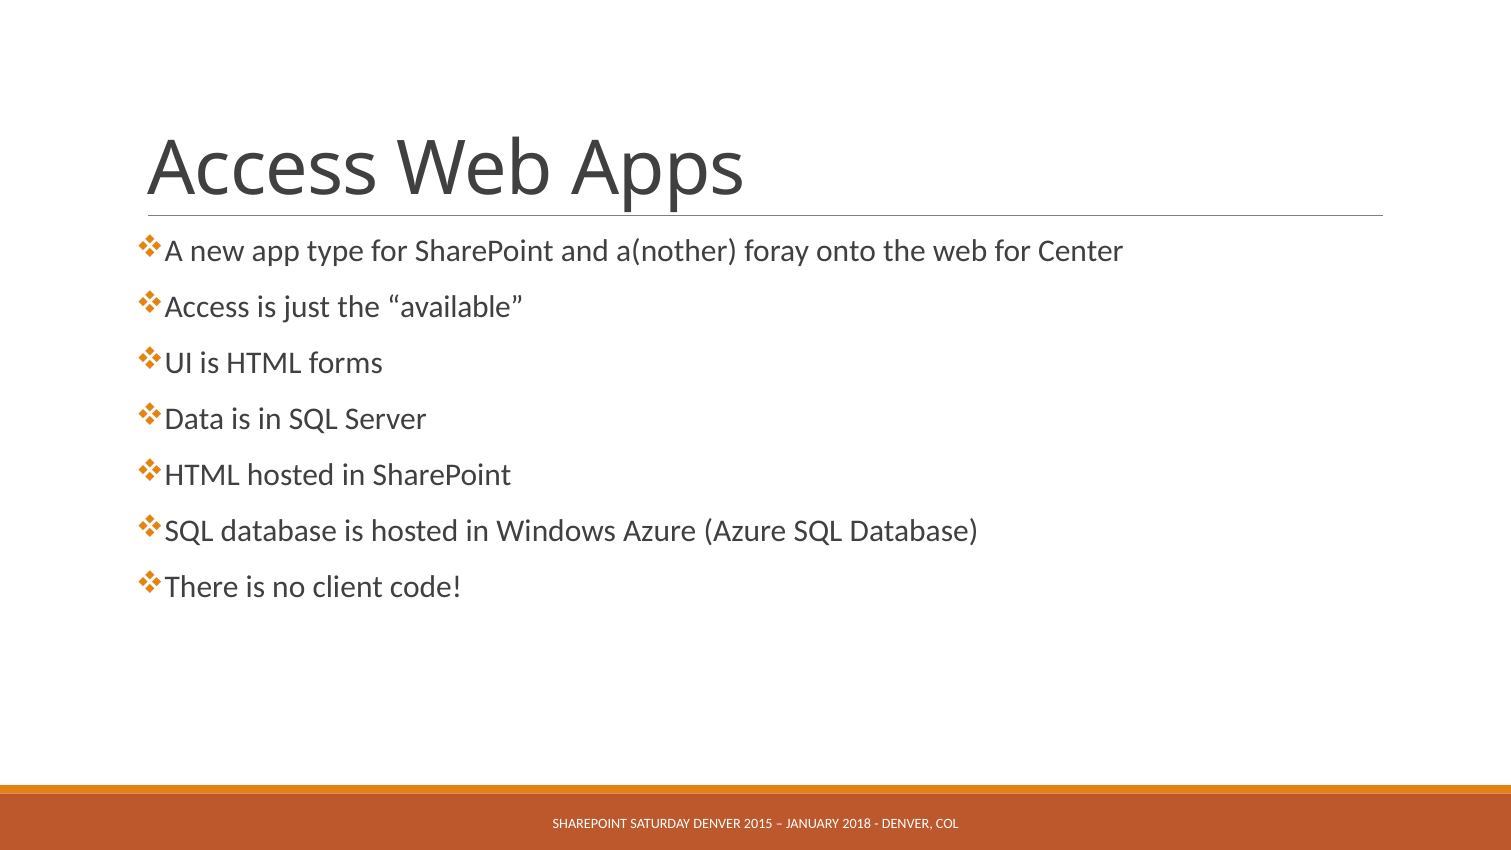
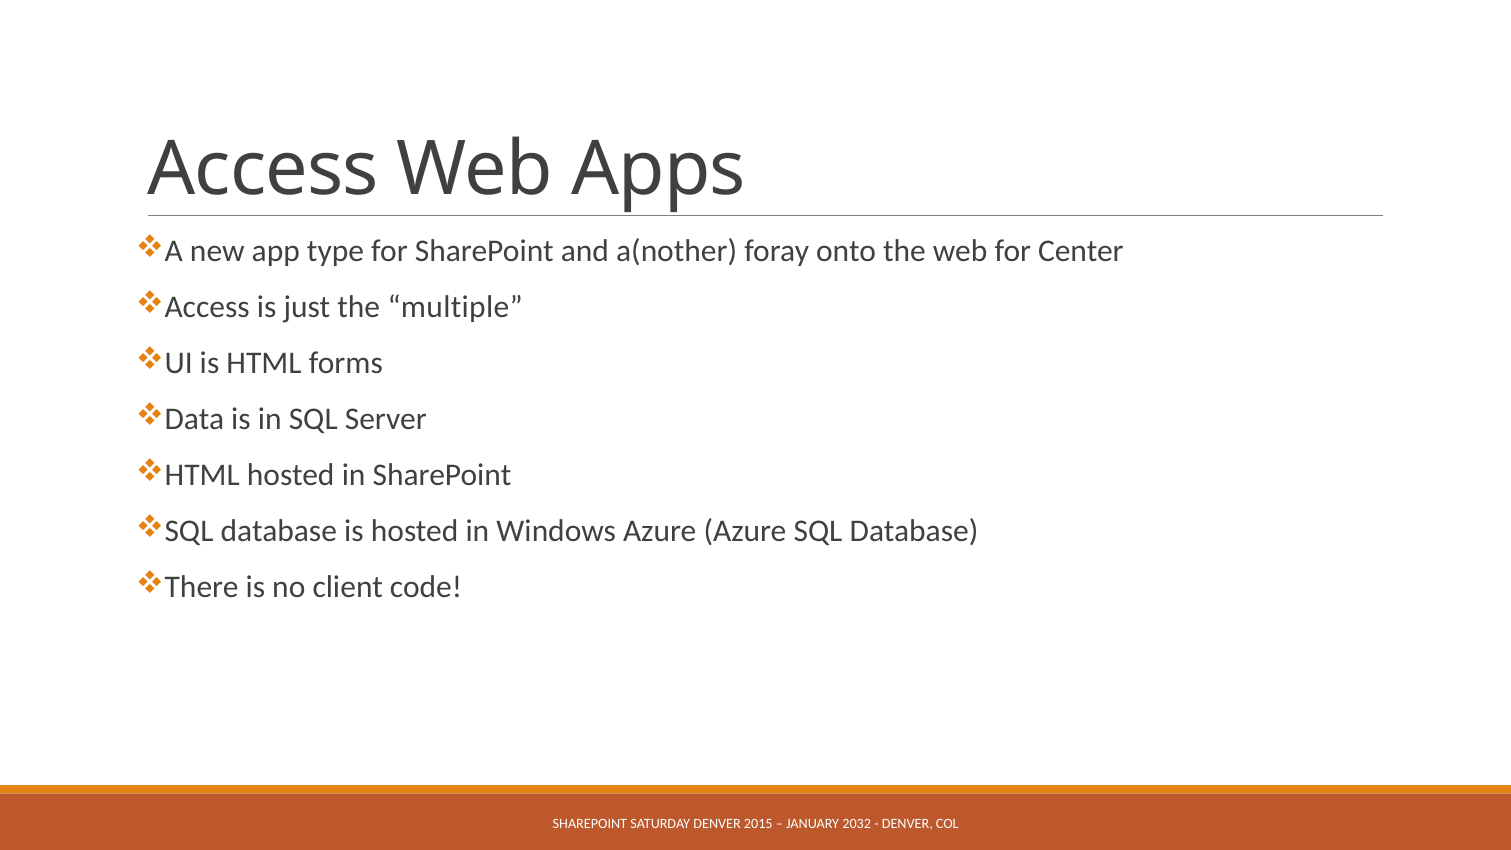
available: available -> multiple (455, 307)
2018: 2018 -> 2032 (857, 824)
